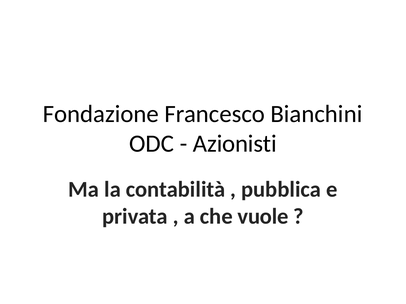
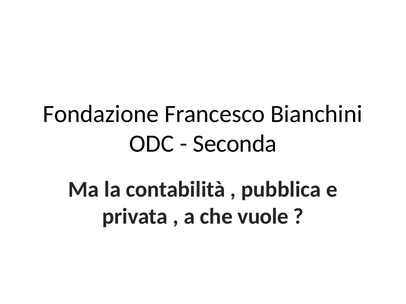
Azionisti: Azionisti -> Seconda (235, 144)
